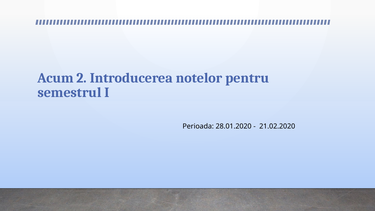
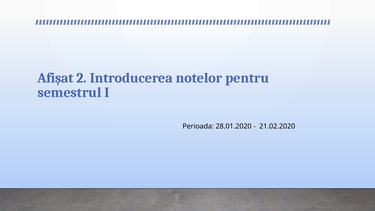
Acum: Acum -> Afișat (55, 78)
